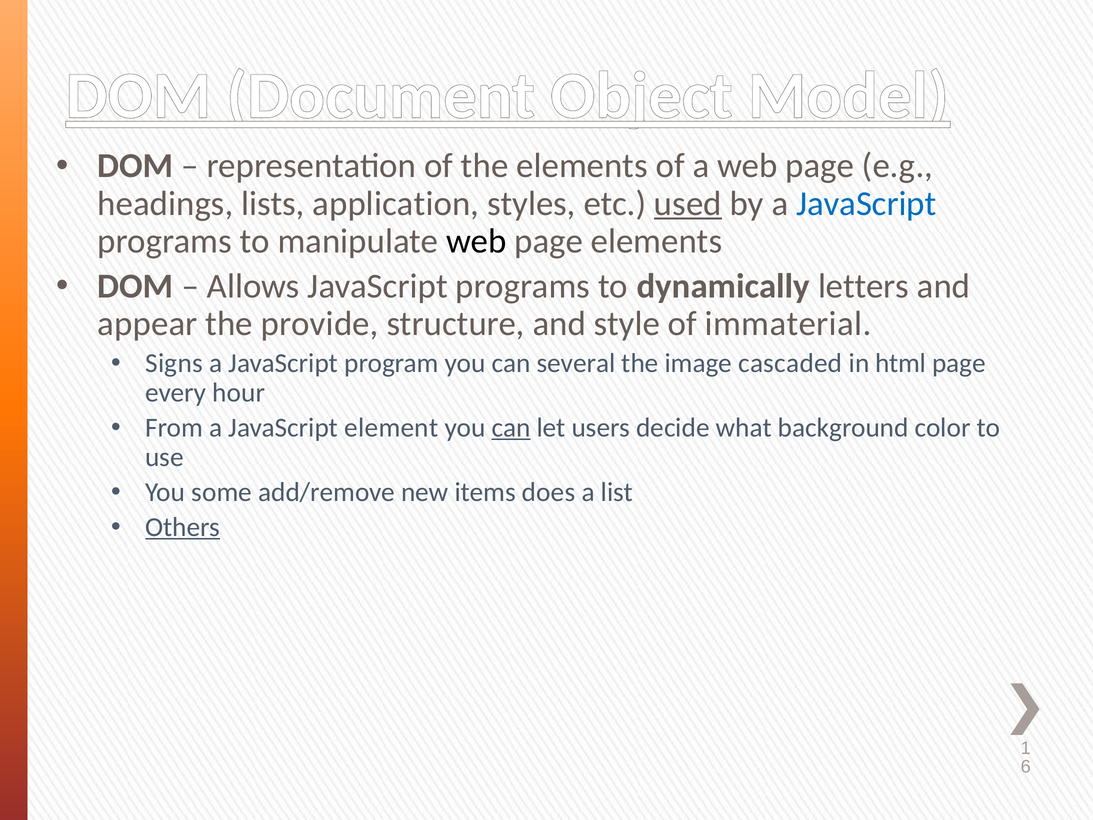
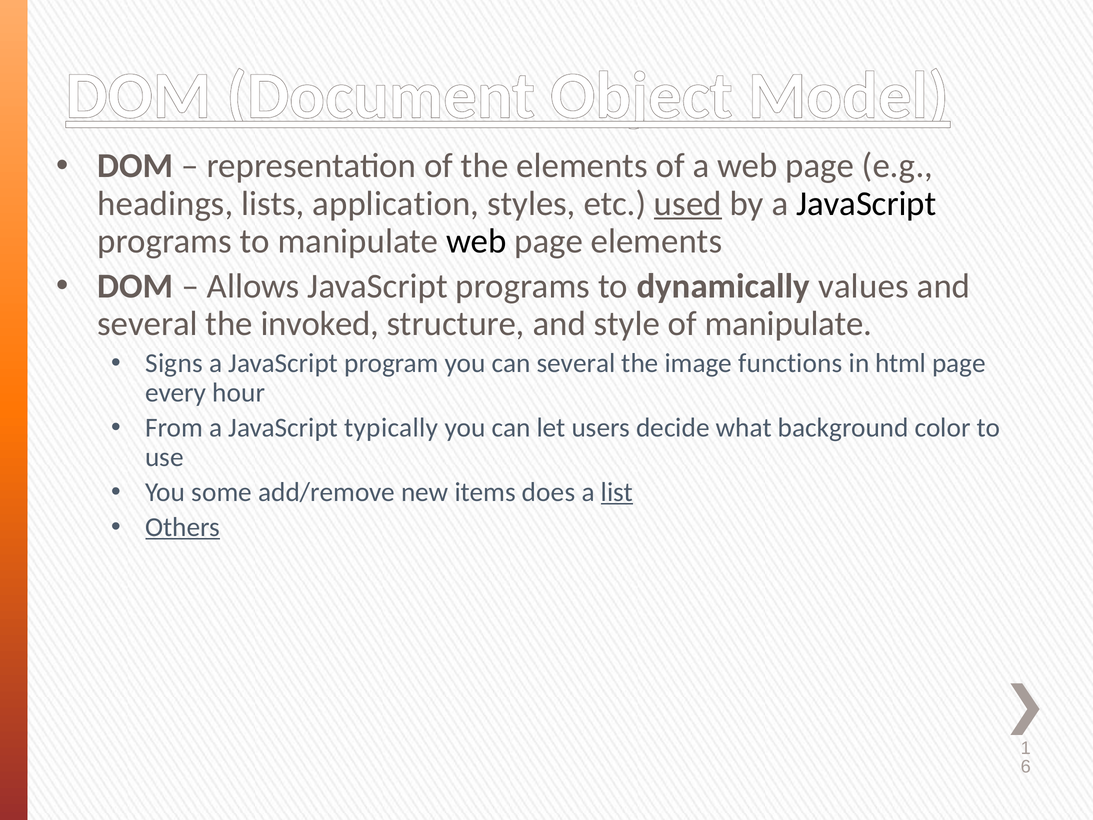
JavaScript colour: blue -> black (866, 204)
letters: letters -> values (863, 286)
appear: appear -> several (148, 324)
provide: provide -> invoked (320, 324)
of immaterial: immaterial -> manipulate (788, 324)
cascaded: cascaded -> functions (790, 363)
element: element -> typically (391, 427)
can underline: present -> none (511, 427)
list underline: none -> present (617, 492)
